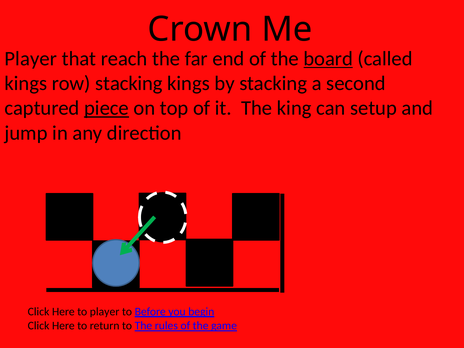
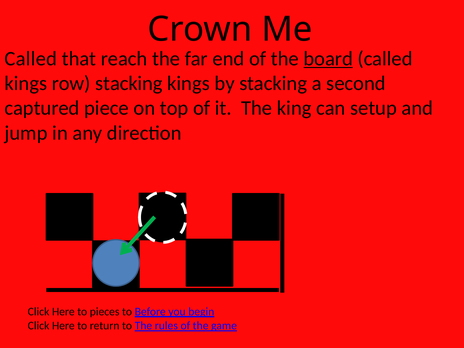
Player: Player -> Called (31, 59)
piece underline: present -> none (107, 108)
to player: player -> pieces (105, 312)
